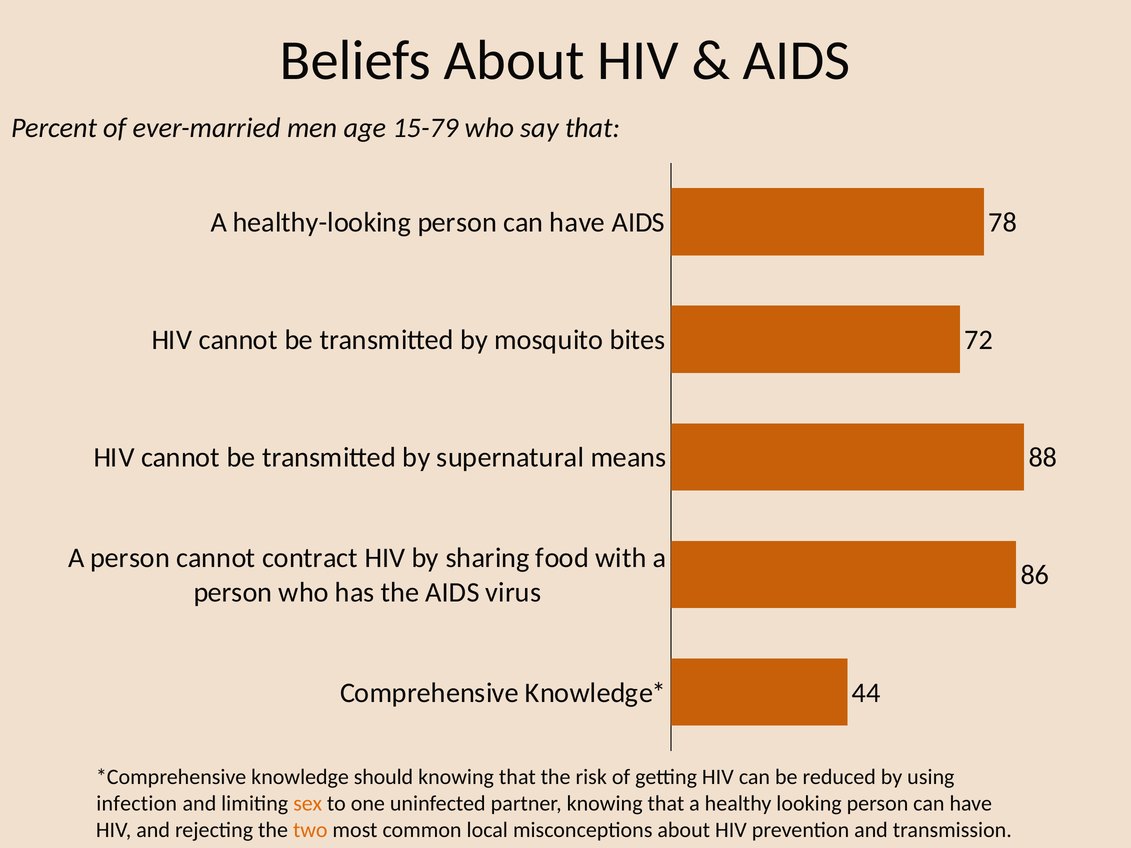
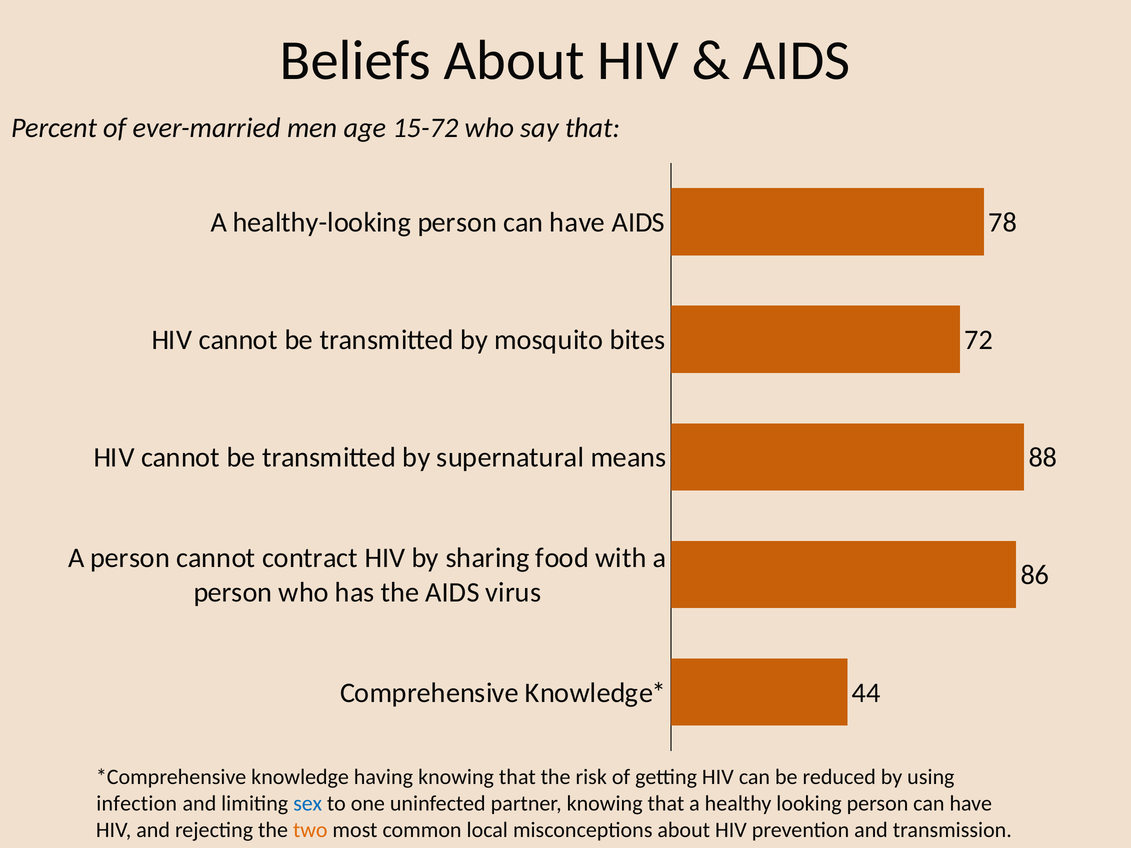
15-79: 15-79 -> 15-72 (426, 128)
should: should -> having (383, 777)
sex colour: orange -> blue (308, 804)
